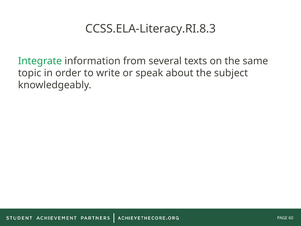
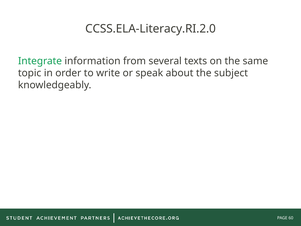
CCSS.ELA-Literacy.RI.8.3: CCSS.ELA-Literacy.RI.8.3 -> CCSS.ELA-Literacy.RI.2.0 (151, 29)
